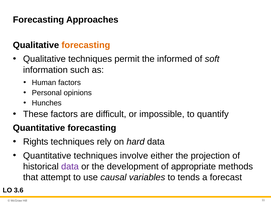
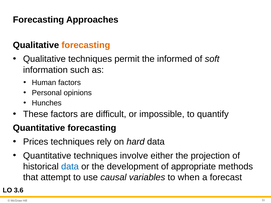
Rights: Rights -> Prices (36, 142)
data colour: purple -> blue (70, 167)
tends: tends -> when (189, 178)
